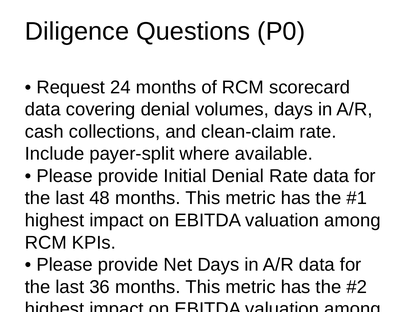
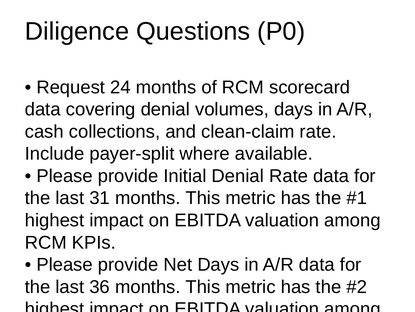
48: 48 -> 31 (100, 198)
